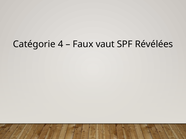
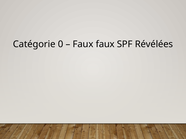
4: 4 -> 0 (61, 44)
Faux vaut: vaut -> faux (105, 44)
